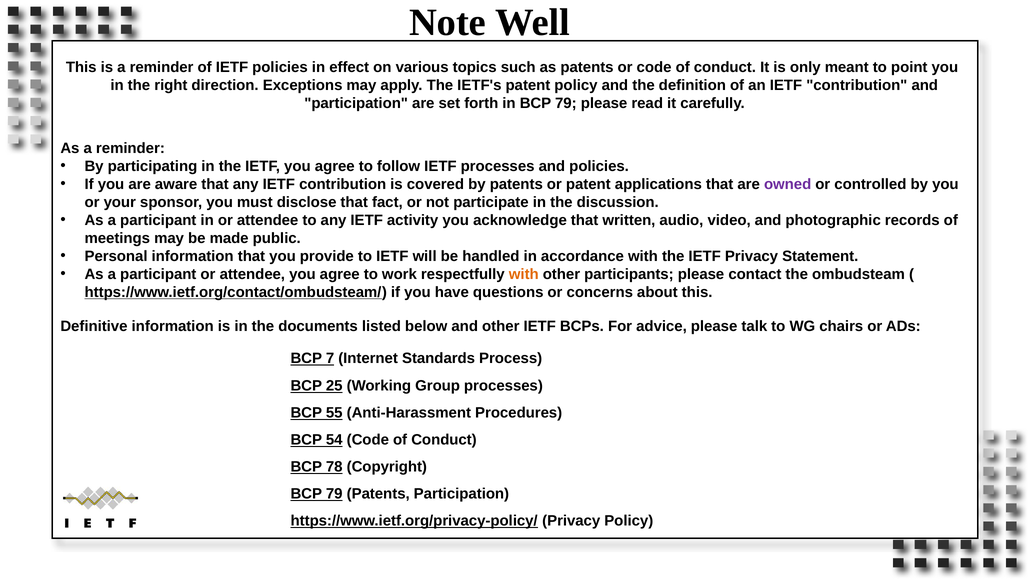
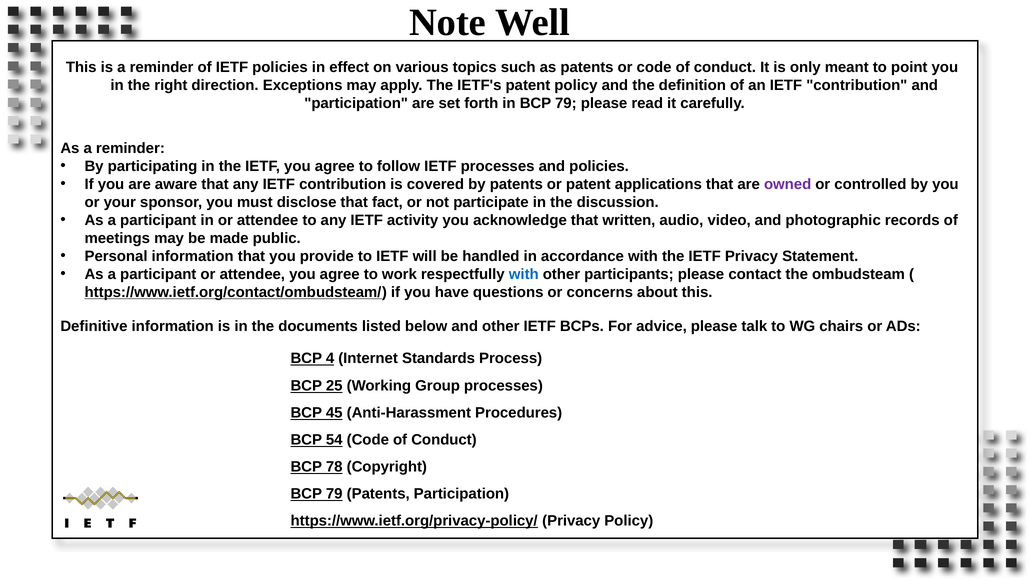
with colour: orange -> blue (524, 274)
7: 7 -> 4 (330, 359)
55: 55 -> 45 (334, 413)
